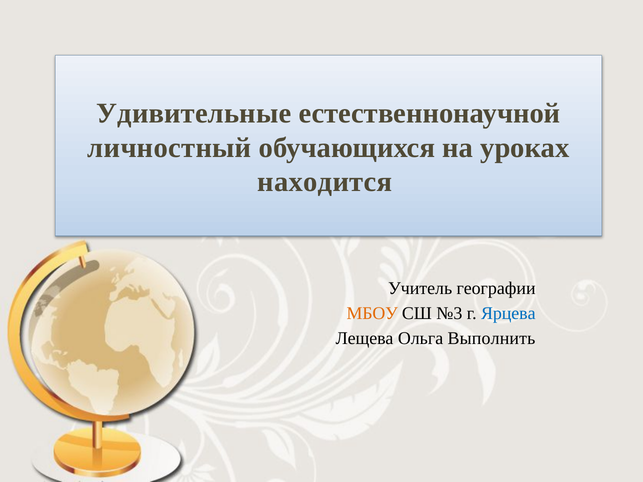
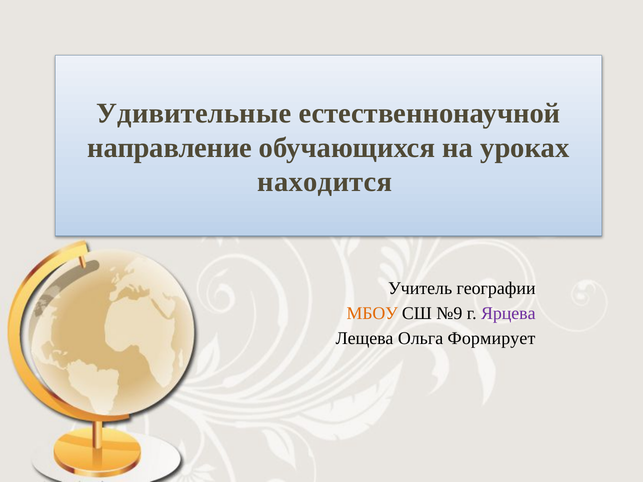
личностный: личностный -> направление (170, 148)
№3: №3 -> №9 (449, 314)
Ярцева colour: blue -> purple (508, 314)
Выполнить: Выполнить -> Формирует (491, 339)
